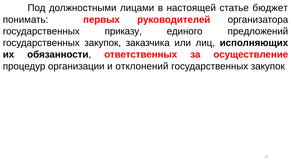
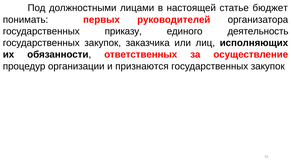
предложений: предложений -> деятельность (258, 31)
отклонений: отклонений -> признаются (142, 66)
